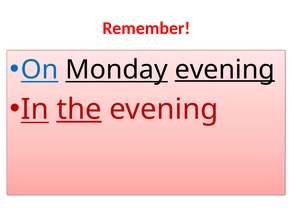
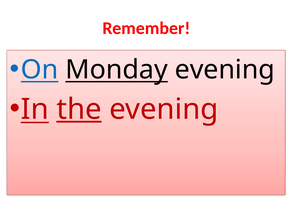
evening underline: present -> none (225, 70)
